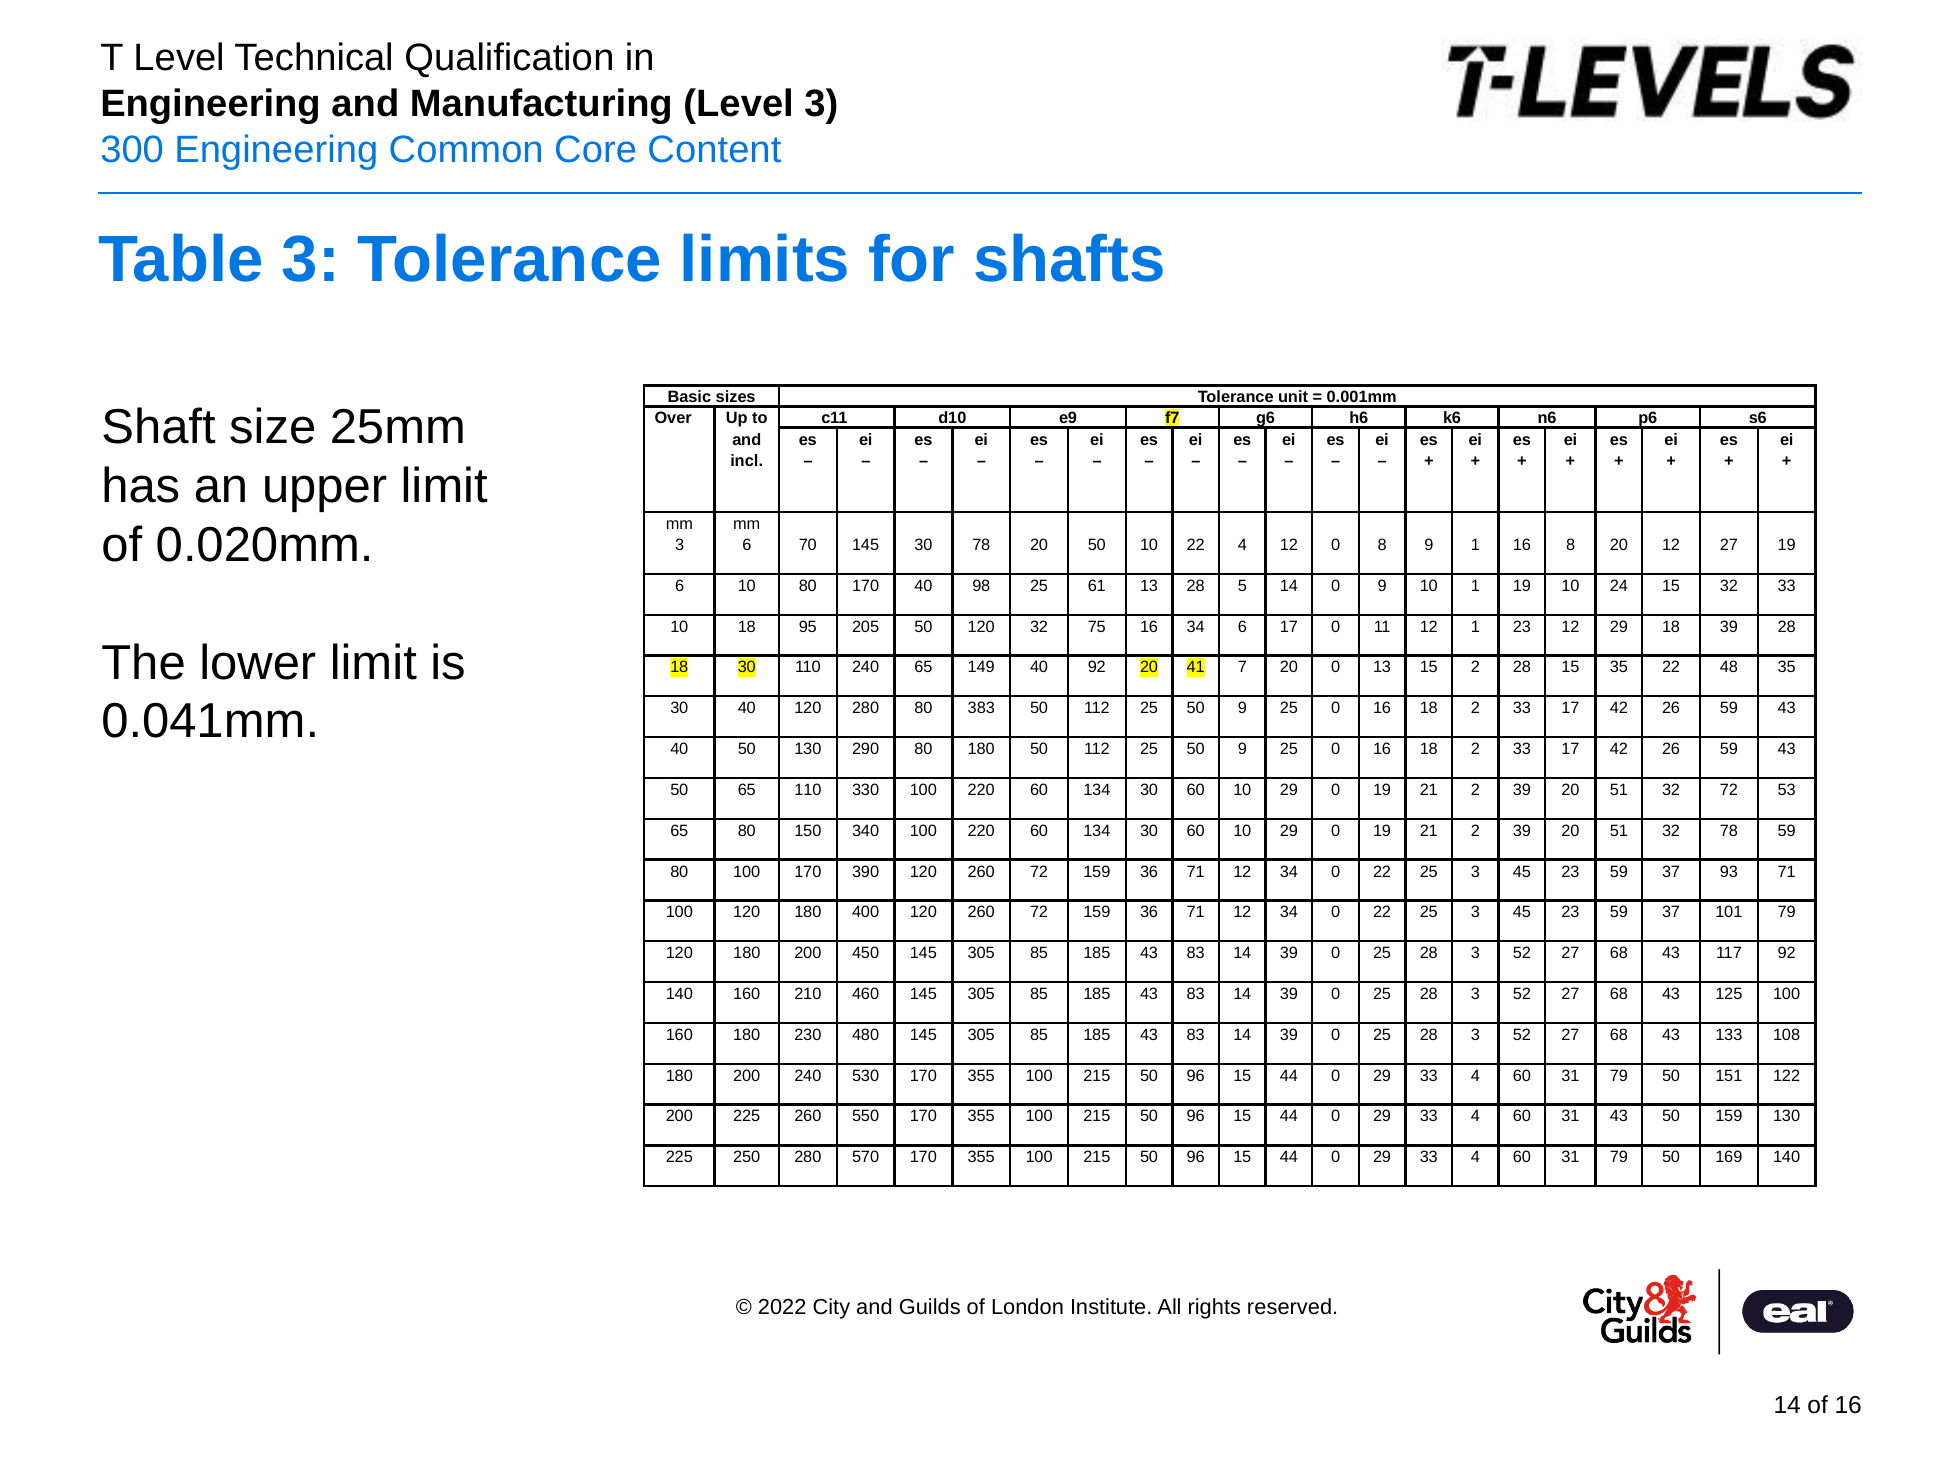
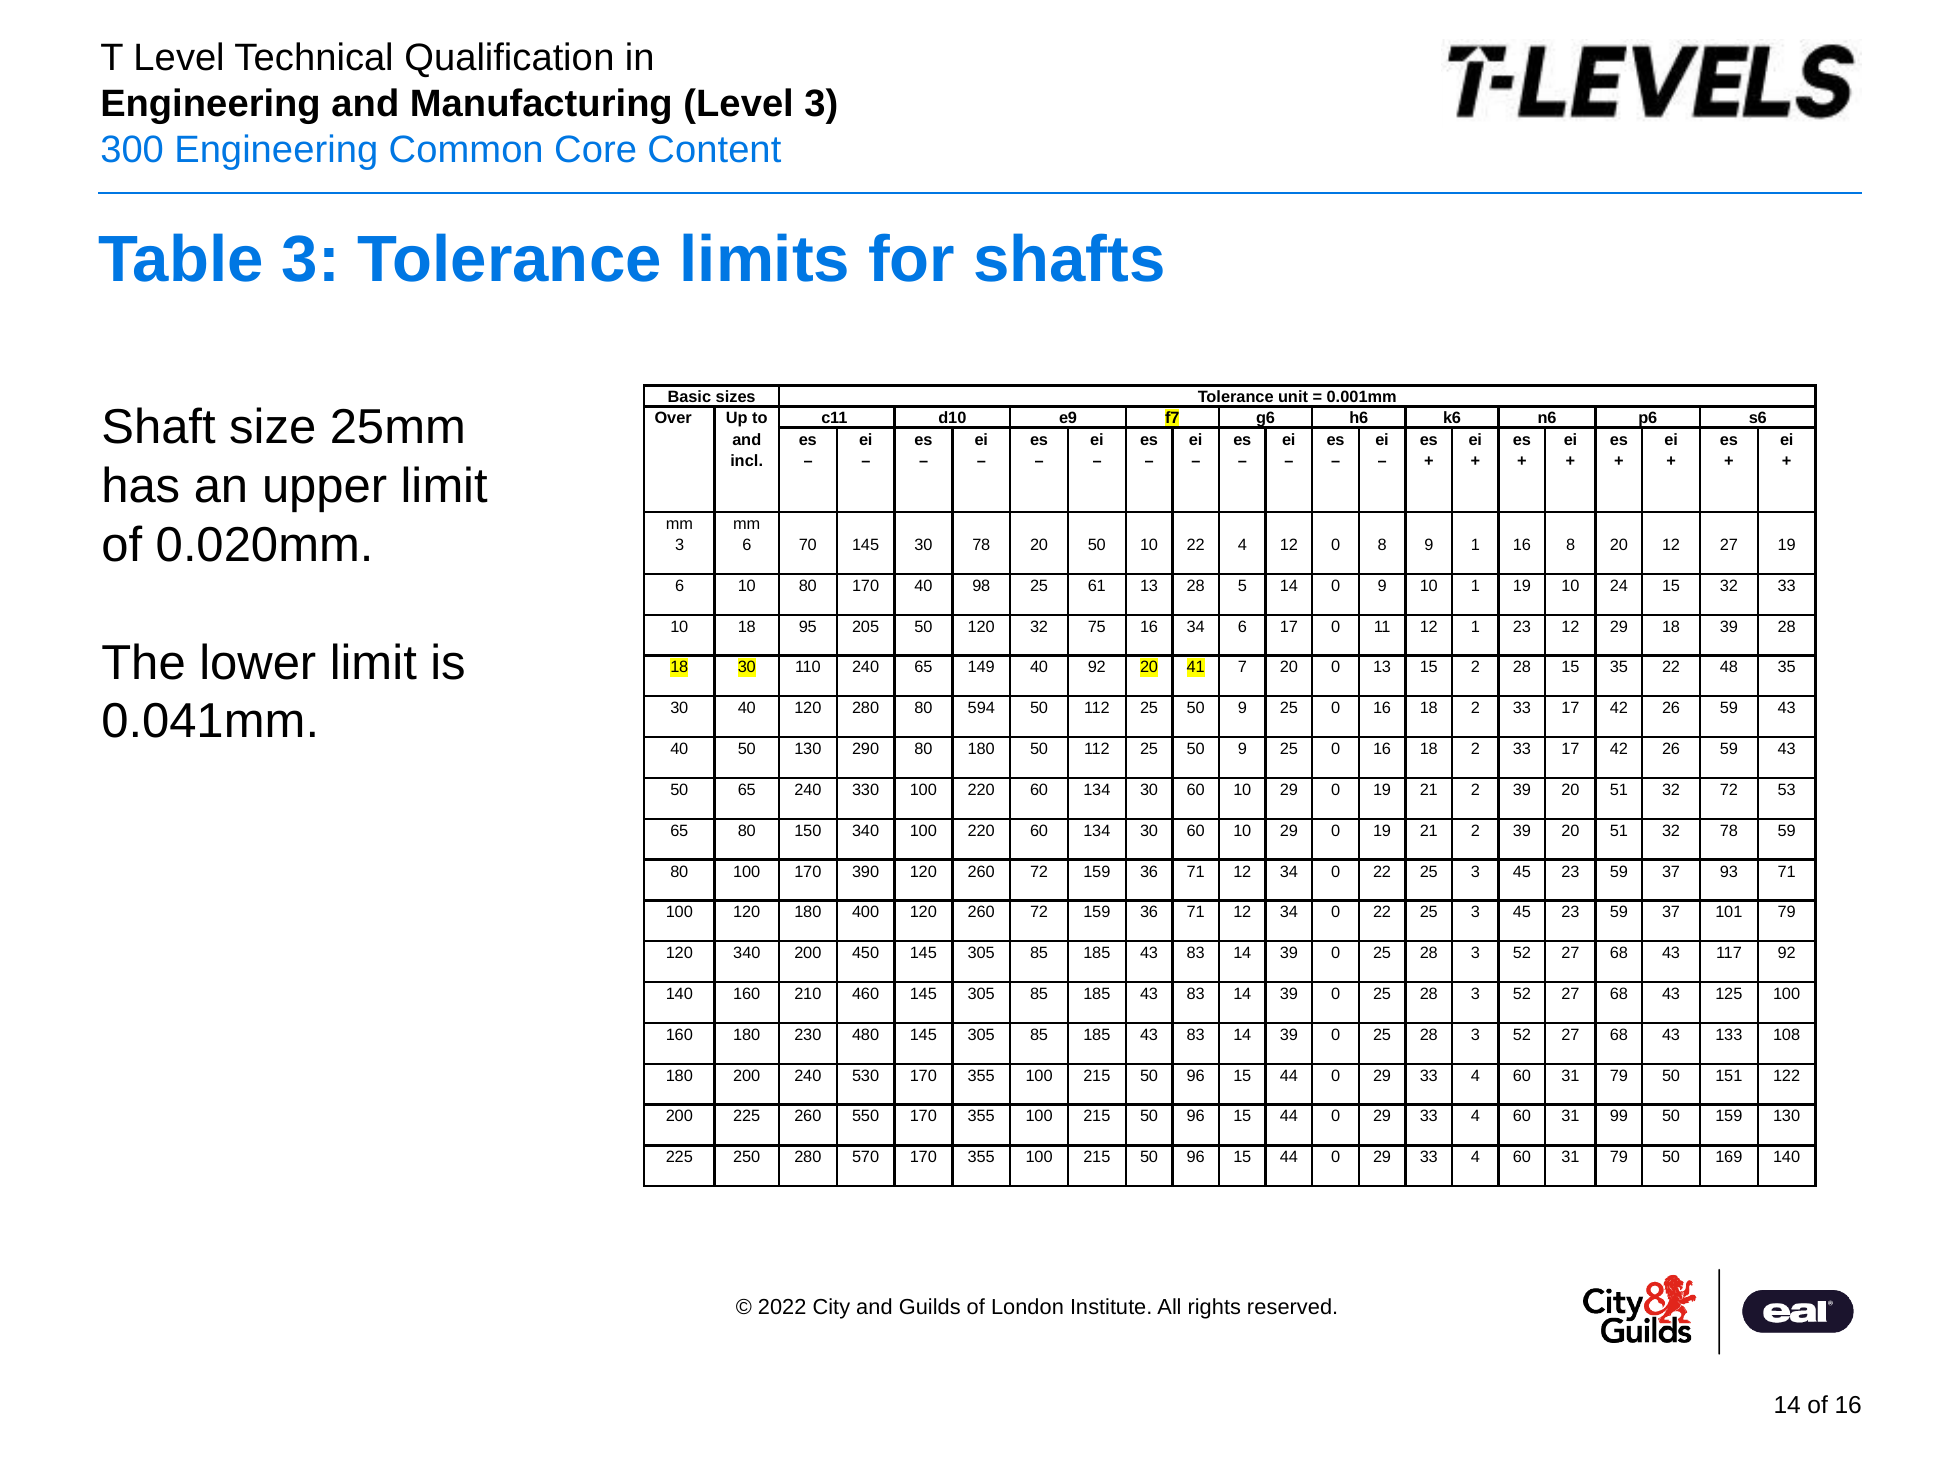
383: 383 -> 594 (981, 708)
65 110: 110 -> 240 (808, 790)
180: 180 -> 340 (747, 953)
31 43: 43 -> 99 (1619, 1117)
